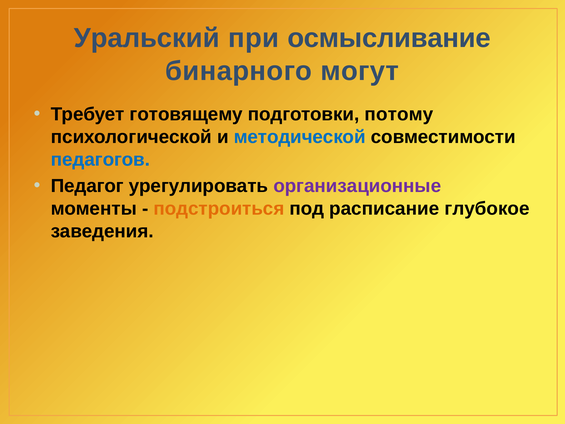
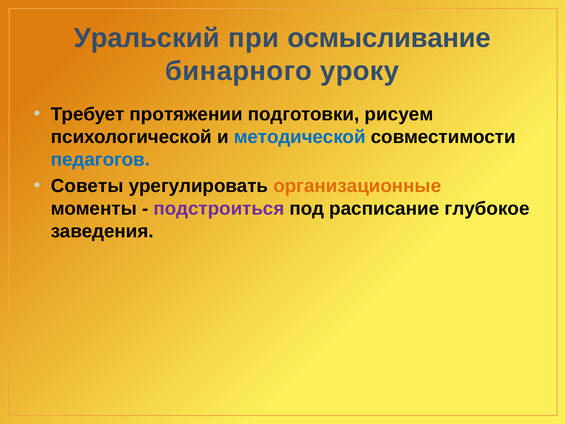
могут: могут -> уроку (360, 71)
готовящему: готовящему -> протяжении (186, 114)
потому: потому -> рисуем (399, 114)
Педагог: Педагог -> Советы (87, 186)
организационные colour: purple -> orange (357, 186)
подстроиться colour: orange -> purple (219, 208)
